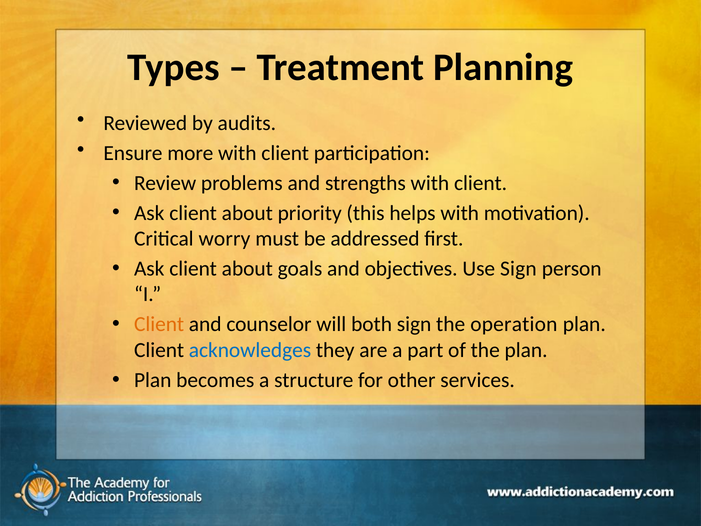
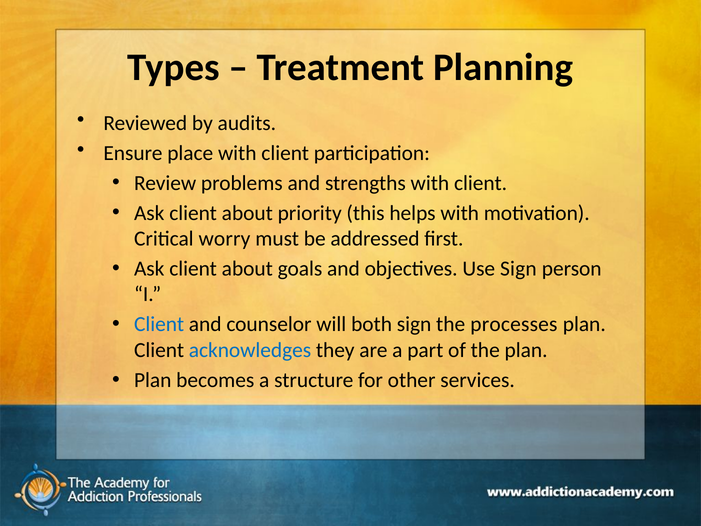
more: more -> place (190, 153)
Client colour: orange -> blue (159, 324)
operation: operation -> processes (514, 324)
